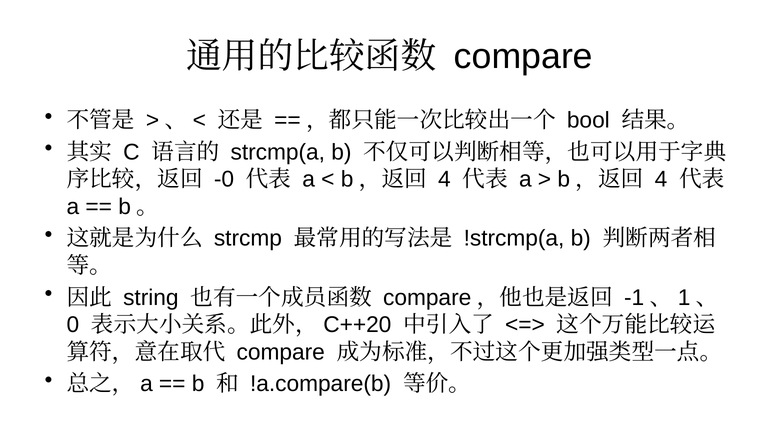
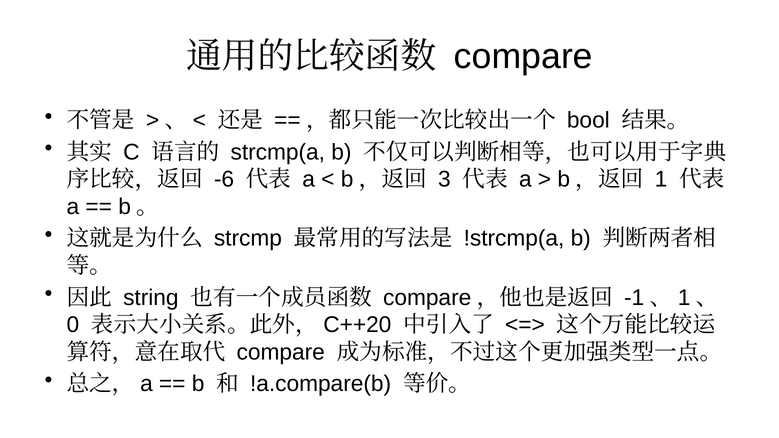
-0: -0 -> -6 (224, 179)
4: 4 -> 3 (444, 179)
4: 4 -> 1 (661, 179)
